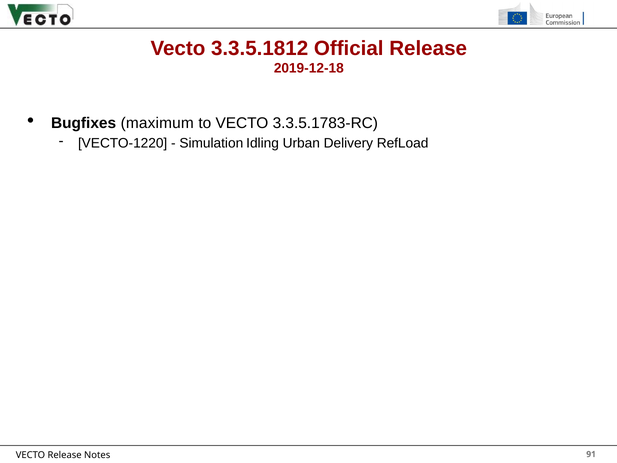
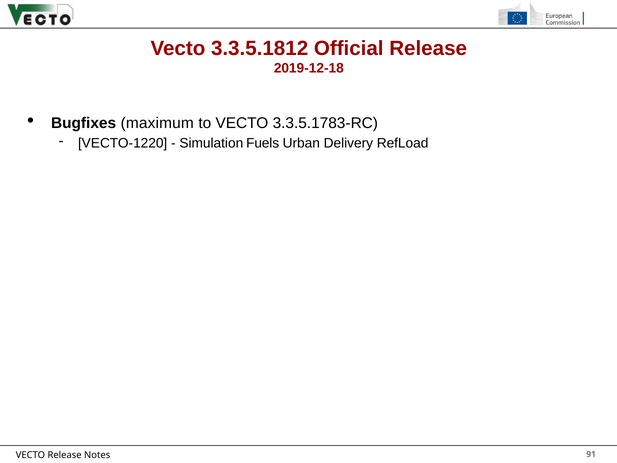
Idling: Idling -> Fuels (263, 143)
